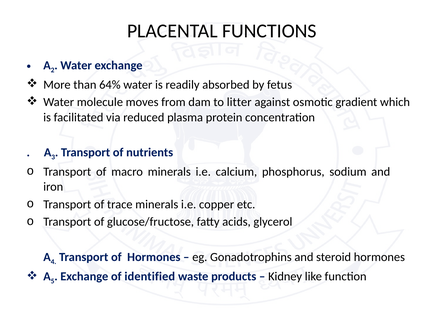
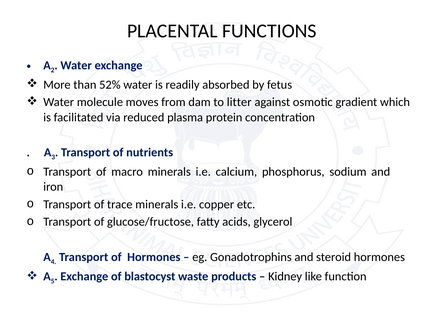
64%: 64% -> 52% (110, 85)
identified: identified -> blastocyst (150, 276)
